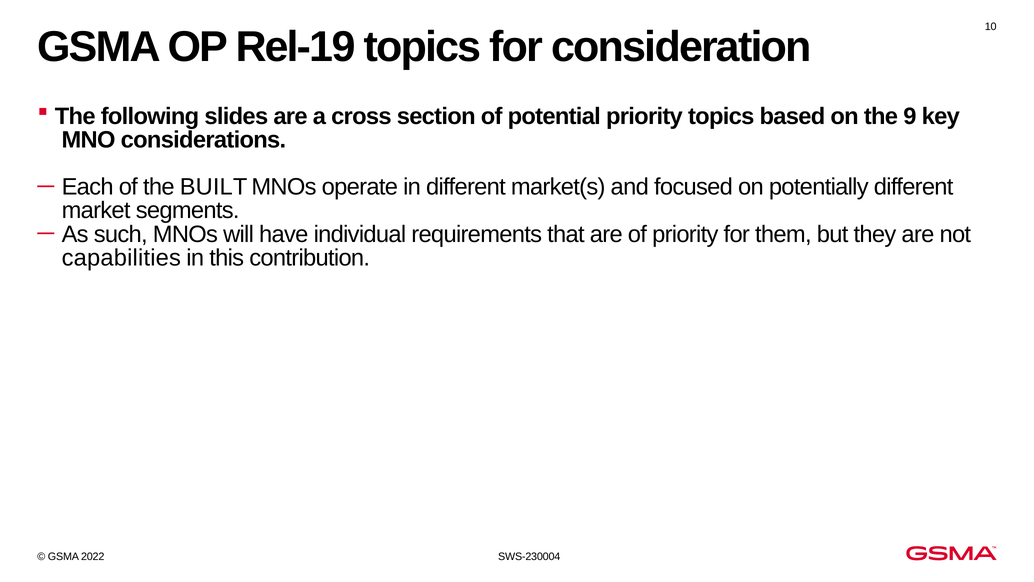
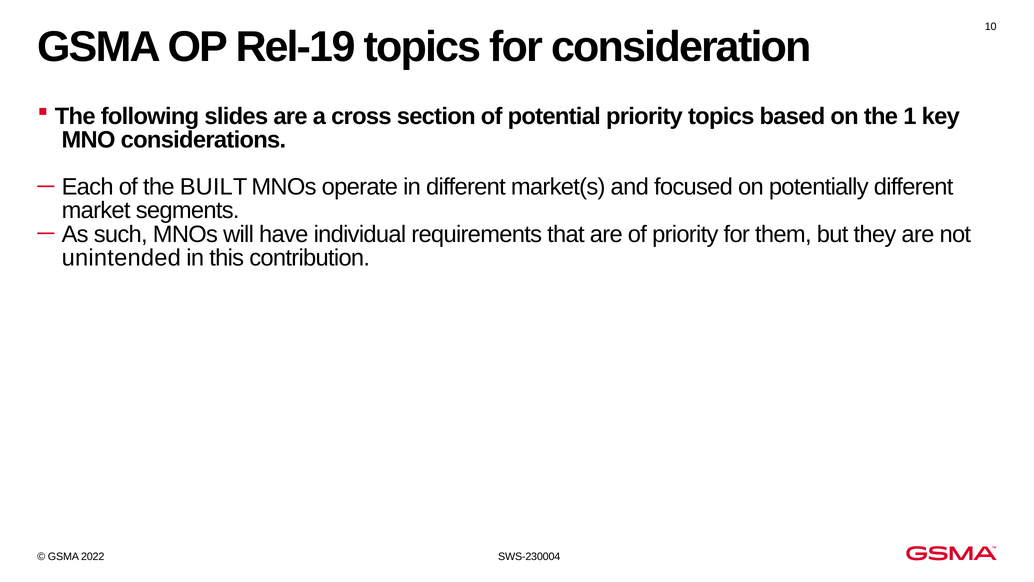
9: 9 -> 1 (910, 116)
capabilities: capabilities -> unintended (121, 258)
